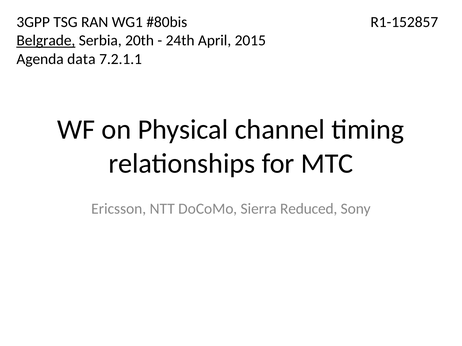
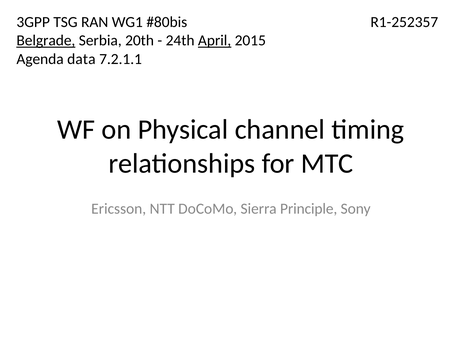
R1-152857: R1-152857 -> R1-252357 (404, 22)
April underline: none -> present (215, 41)
Reduced: Reduced -> Principle (309, 209)
